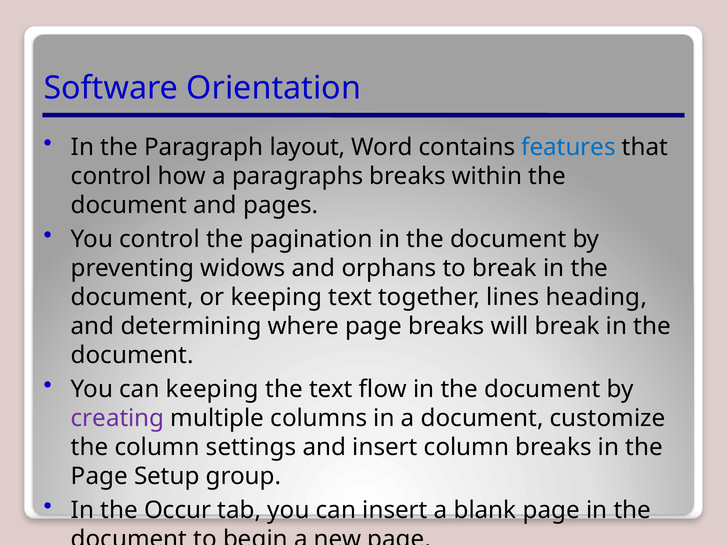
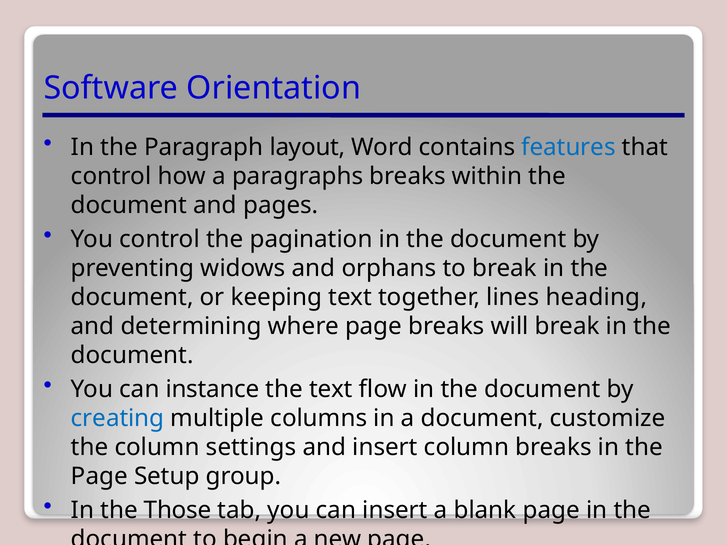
can keeping: keeping -> instance (213, 389)
creating colour: purple -> blue (118, 418)
Occur: Occur -> Those (178, 511)
